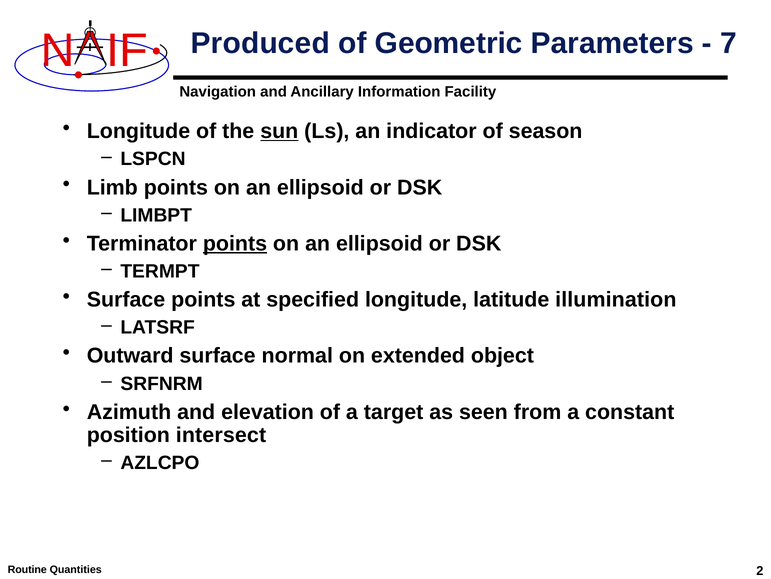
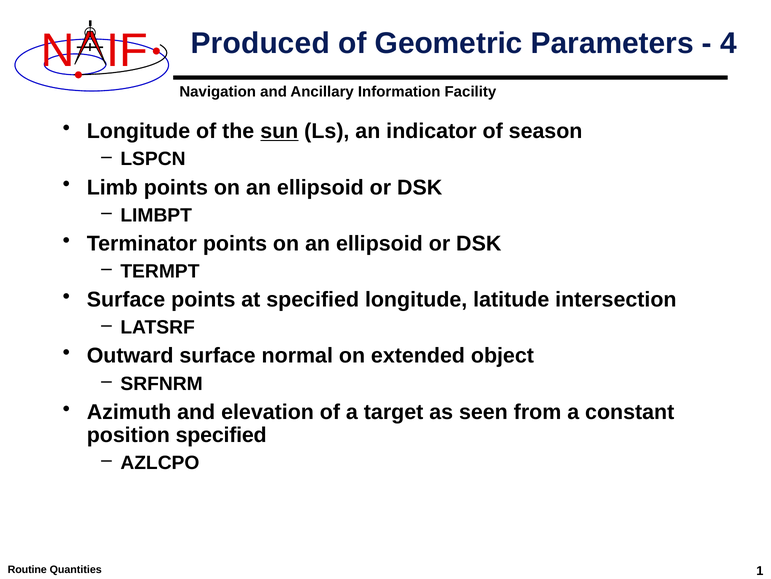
7: 7 -> 4 (729, 44)
points underline: present -> none (235, 243)
illumination: illumination -> intersection (616, 300)
position intersect: intersect -> specified (221, 435)
2: 2 -> 1 (760, 571)
